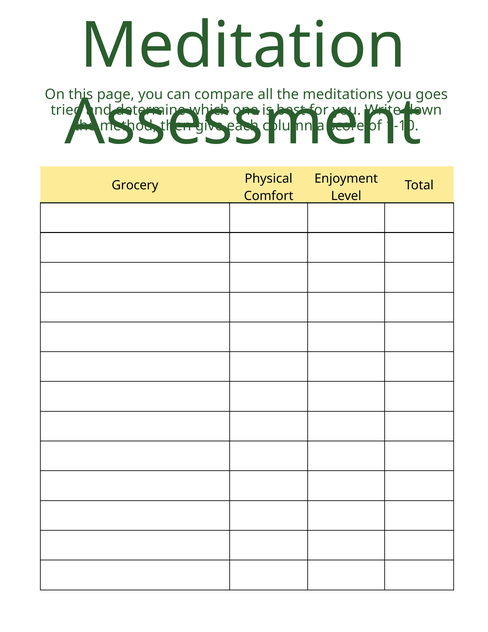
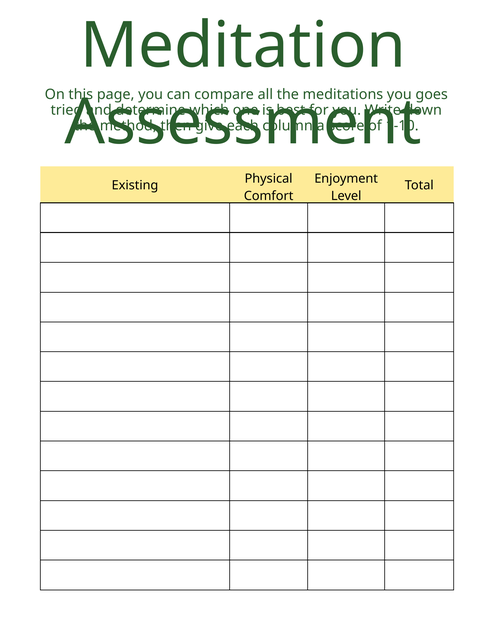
Grocery: Grocery -> Existing (135, 185)
